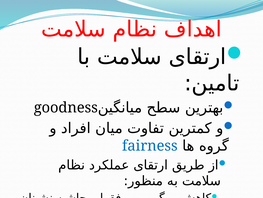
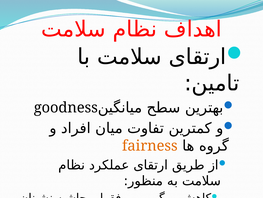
fairness colour: blue -> orange (150, 145)
